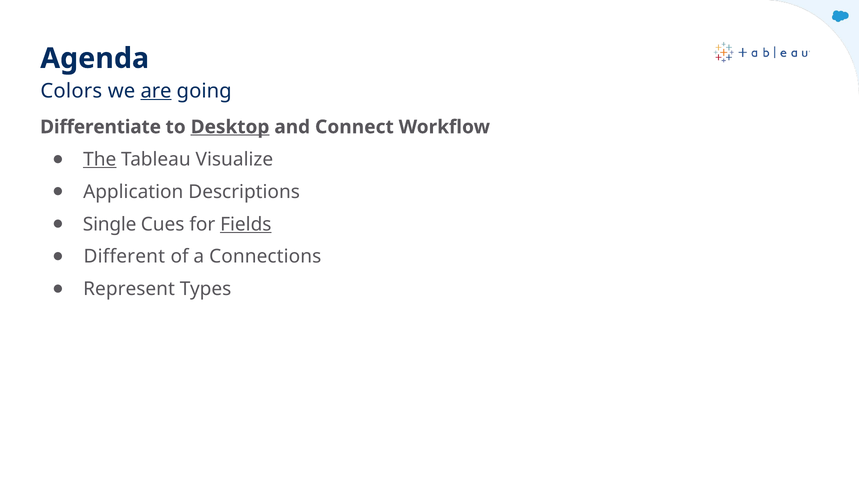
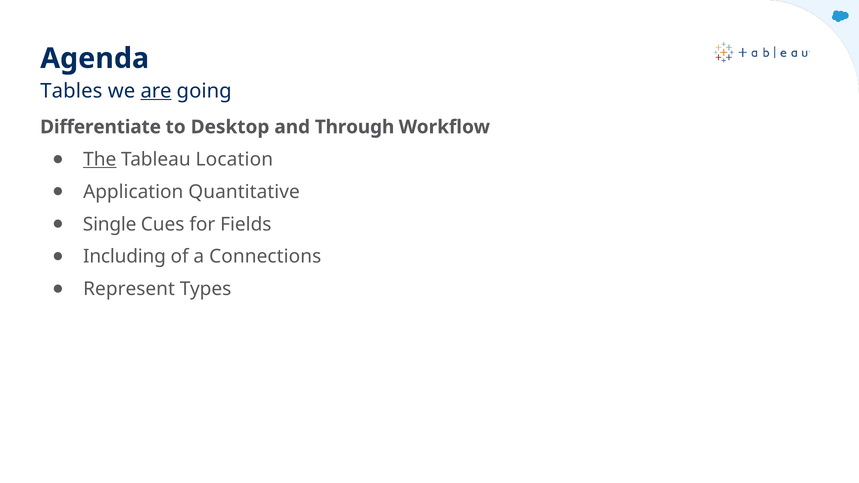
Colors: Colors -> Tables (71, 91)
Desktop underline: present -> none (230, 127)
Connect: Connect -> Through (355, 127)
Visualize: Visualize -> Location (234, 159)
Descriptions: Descriptions -> Quantitative (244, 192)
Fields underline: present -> none (246, 224)
Different: Different -> Including (124, 257)
